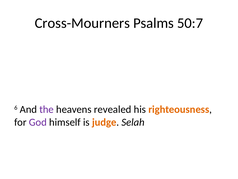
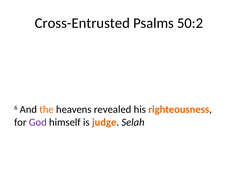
Cross-Mourners: Cross-Mourners -> Cross-Entrusted (82, 23)
50:7: 50:7 -> 50:2 (190, 23)
the colour: purple -> orange (47, 109)
